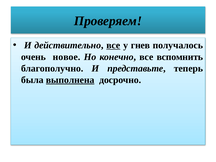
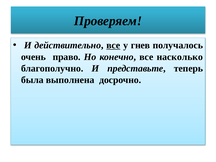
новое: новое -> право (67, 57)
вспомнить: вспомнить -> насколько (180, 57)
выполнена underline: present -> none (70, 80)
